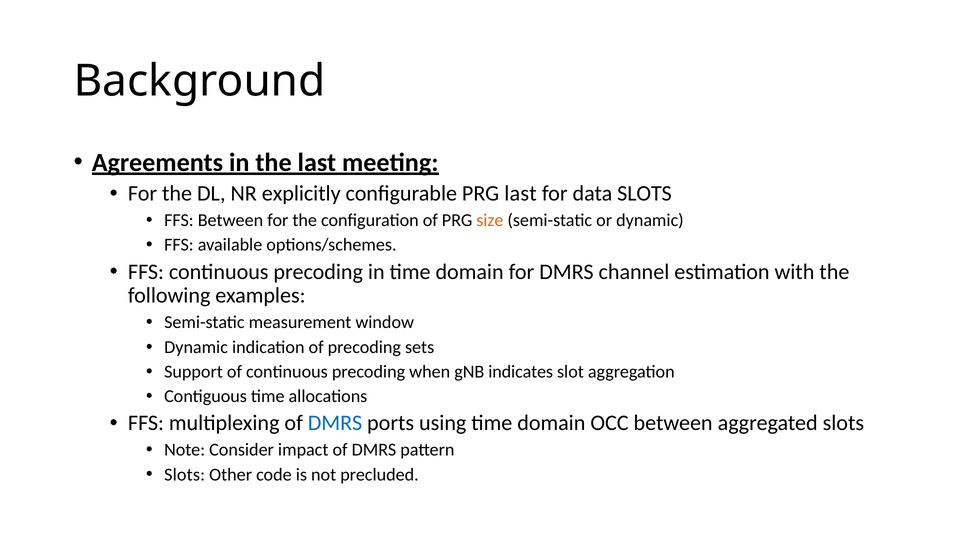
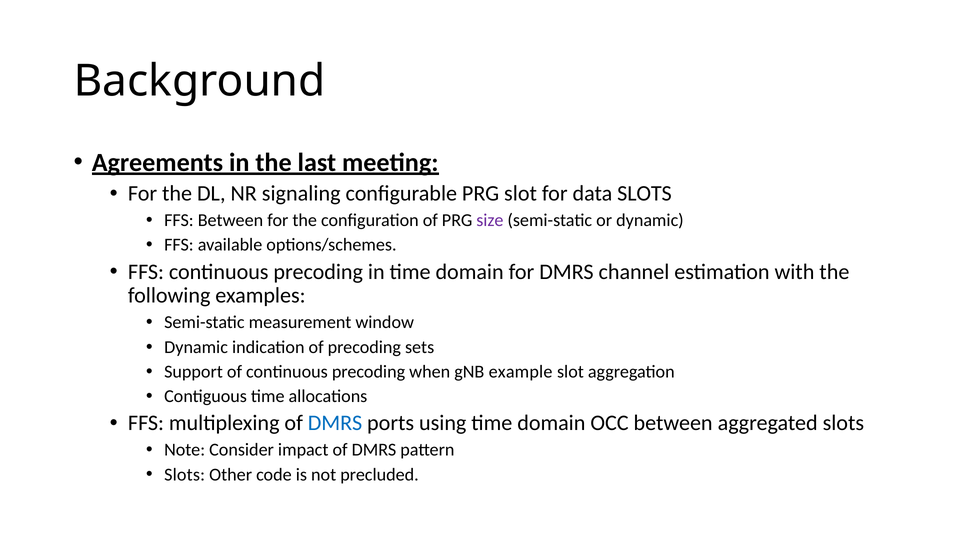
explicitly: explicitly -> signaling (301, 193)
PRG last: last -> slot (521, 193)
size colour: orange -> purple (490, 220)
indicates: indicates -> example (521, 371)
